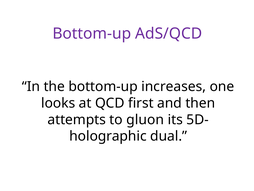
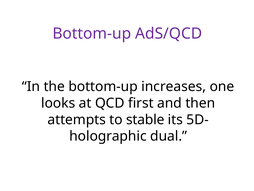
gluon: gluon -> stable (145, 119)
